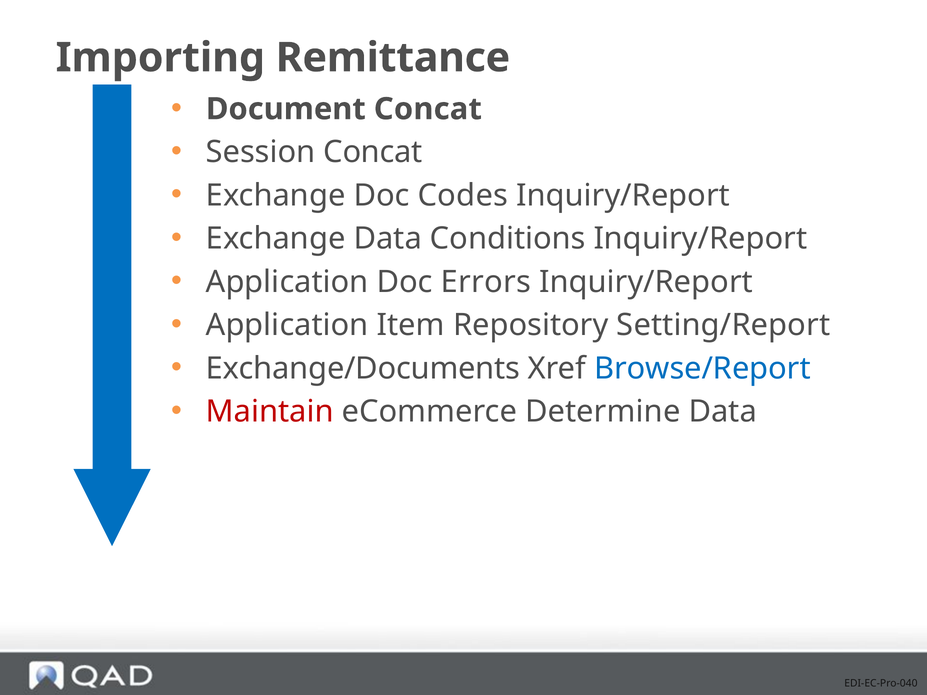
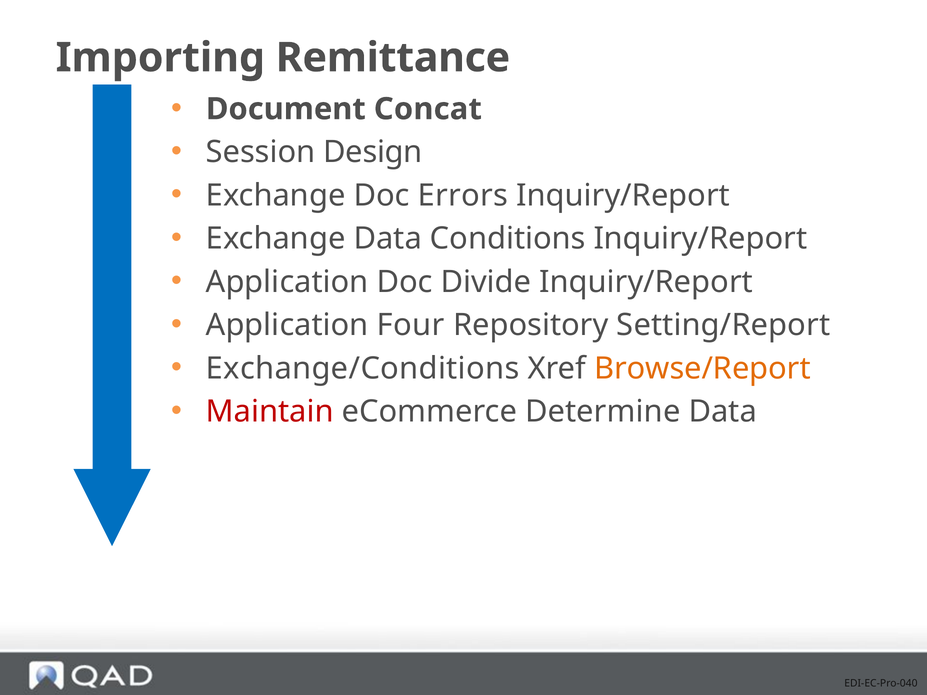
Session Concat: Concat -> Design (373, 152)
Codes: Codes -> Errors (463, 196)
Errors: Errors -> Divide (486, 282)
Item: Item -> Four (411, 325)
Exchange/Documents: Exchange/Documents -> Exchange/Conditions (363, 369)
Browse/Report colour: blue -> orange (702, 369)
